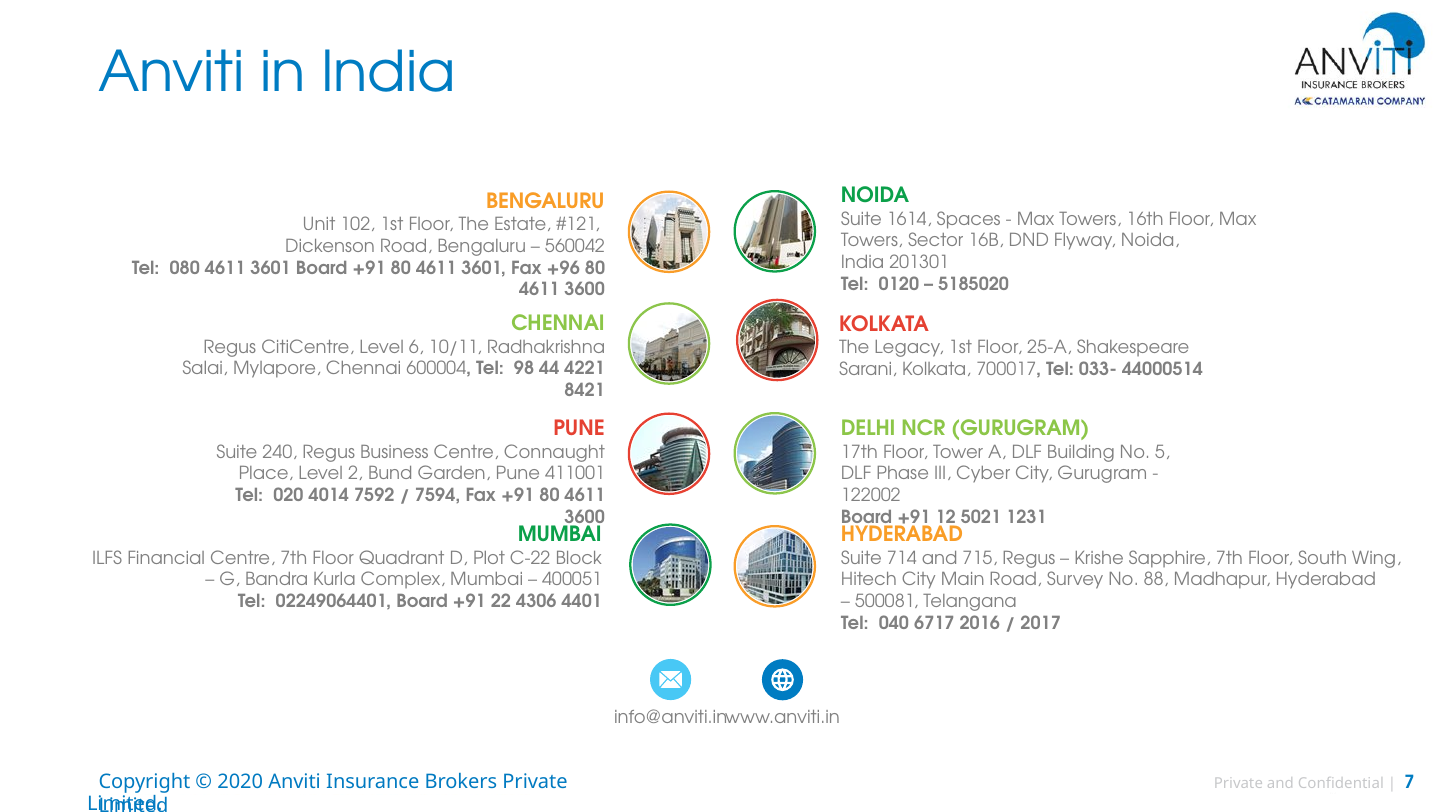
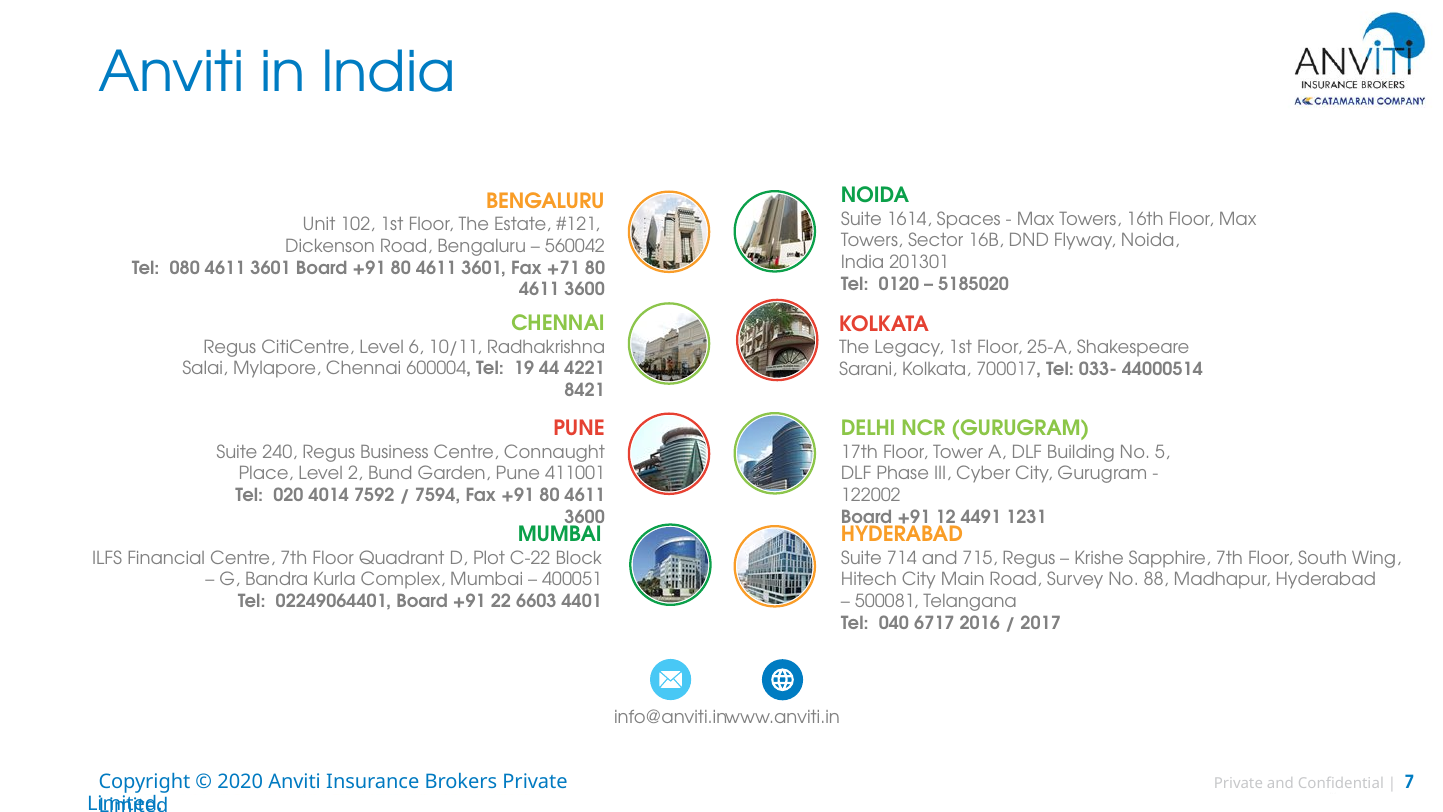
+96: +96 -> +71 (563, 268)
98: 98 -> 19 (524, 369)
5021: 5021 -> 4491 (981, 517)
4306: 4306 -> 6603 (536, 601)
